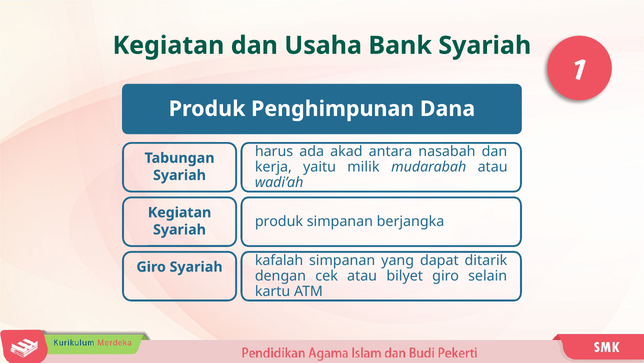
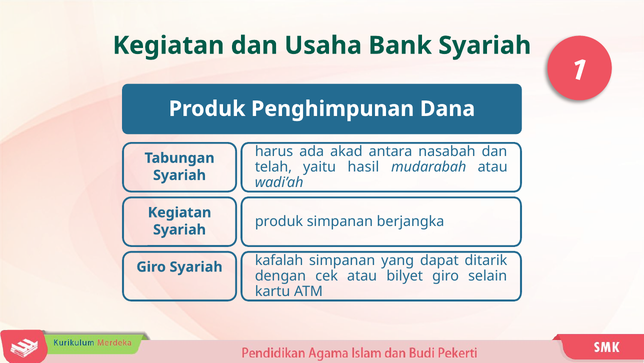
kerja: kerja -> telah (273, 167)
milik: milik -> hasil (363, 167)
